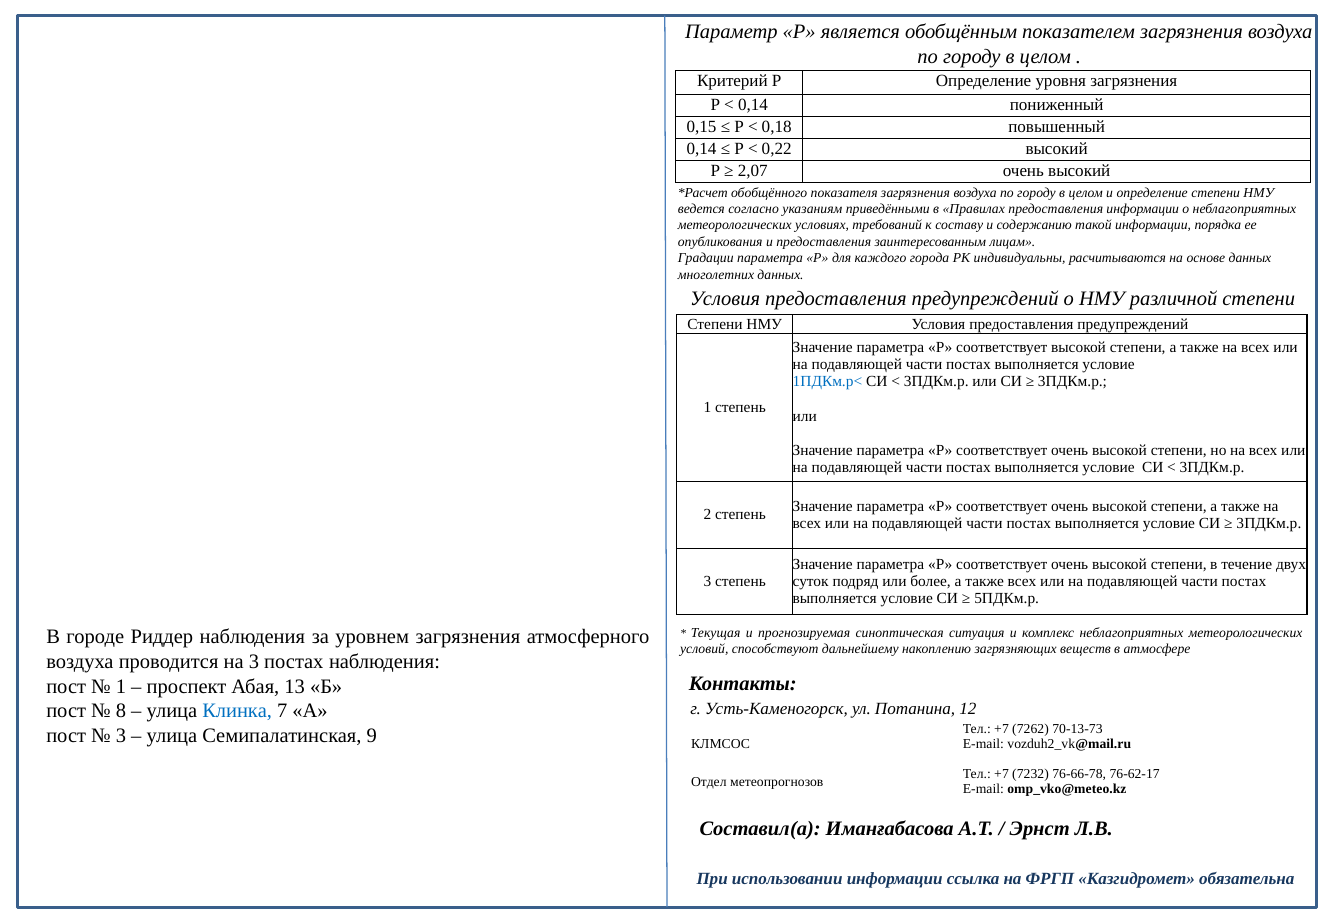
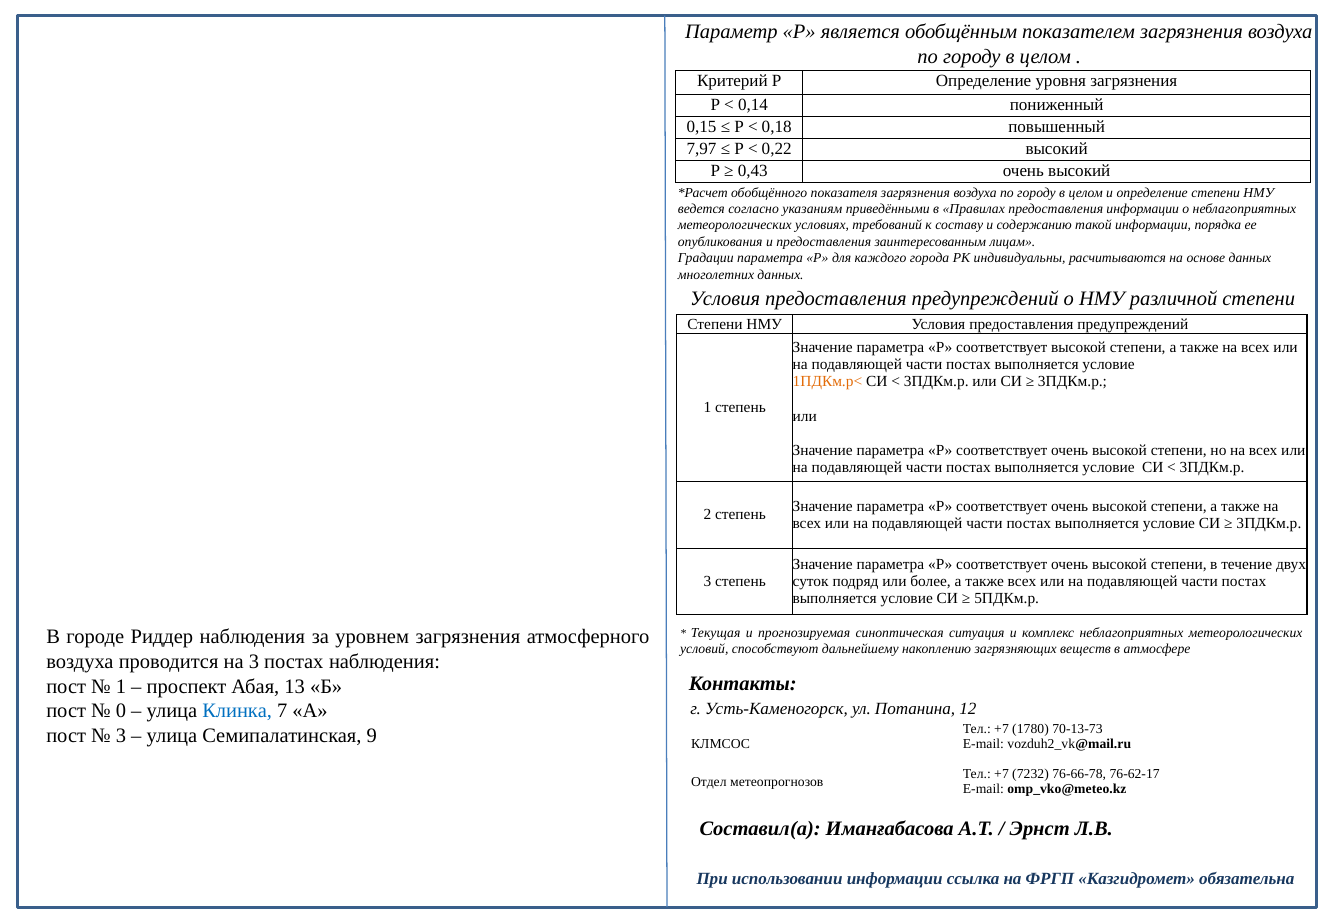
0,14: 0,14 -> 7,97 (702, 149)
2,07: 2,07 -> 0,43 (753, 171)
1ПДКм.р< colour: blue -> orange (827, 382)
8: 8 -> 0 (121, 711)
7262: 7262 -> 1780 (1031, 729)
